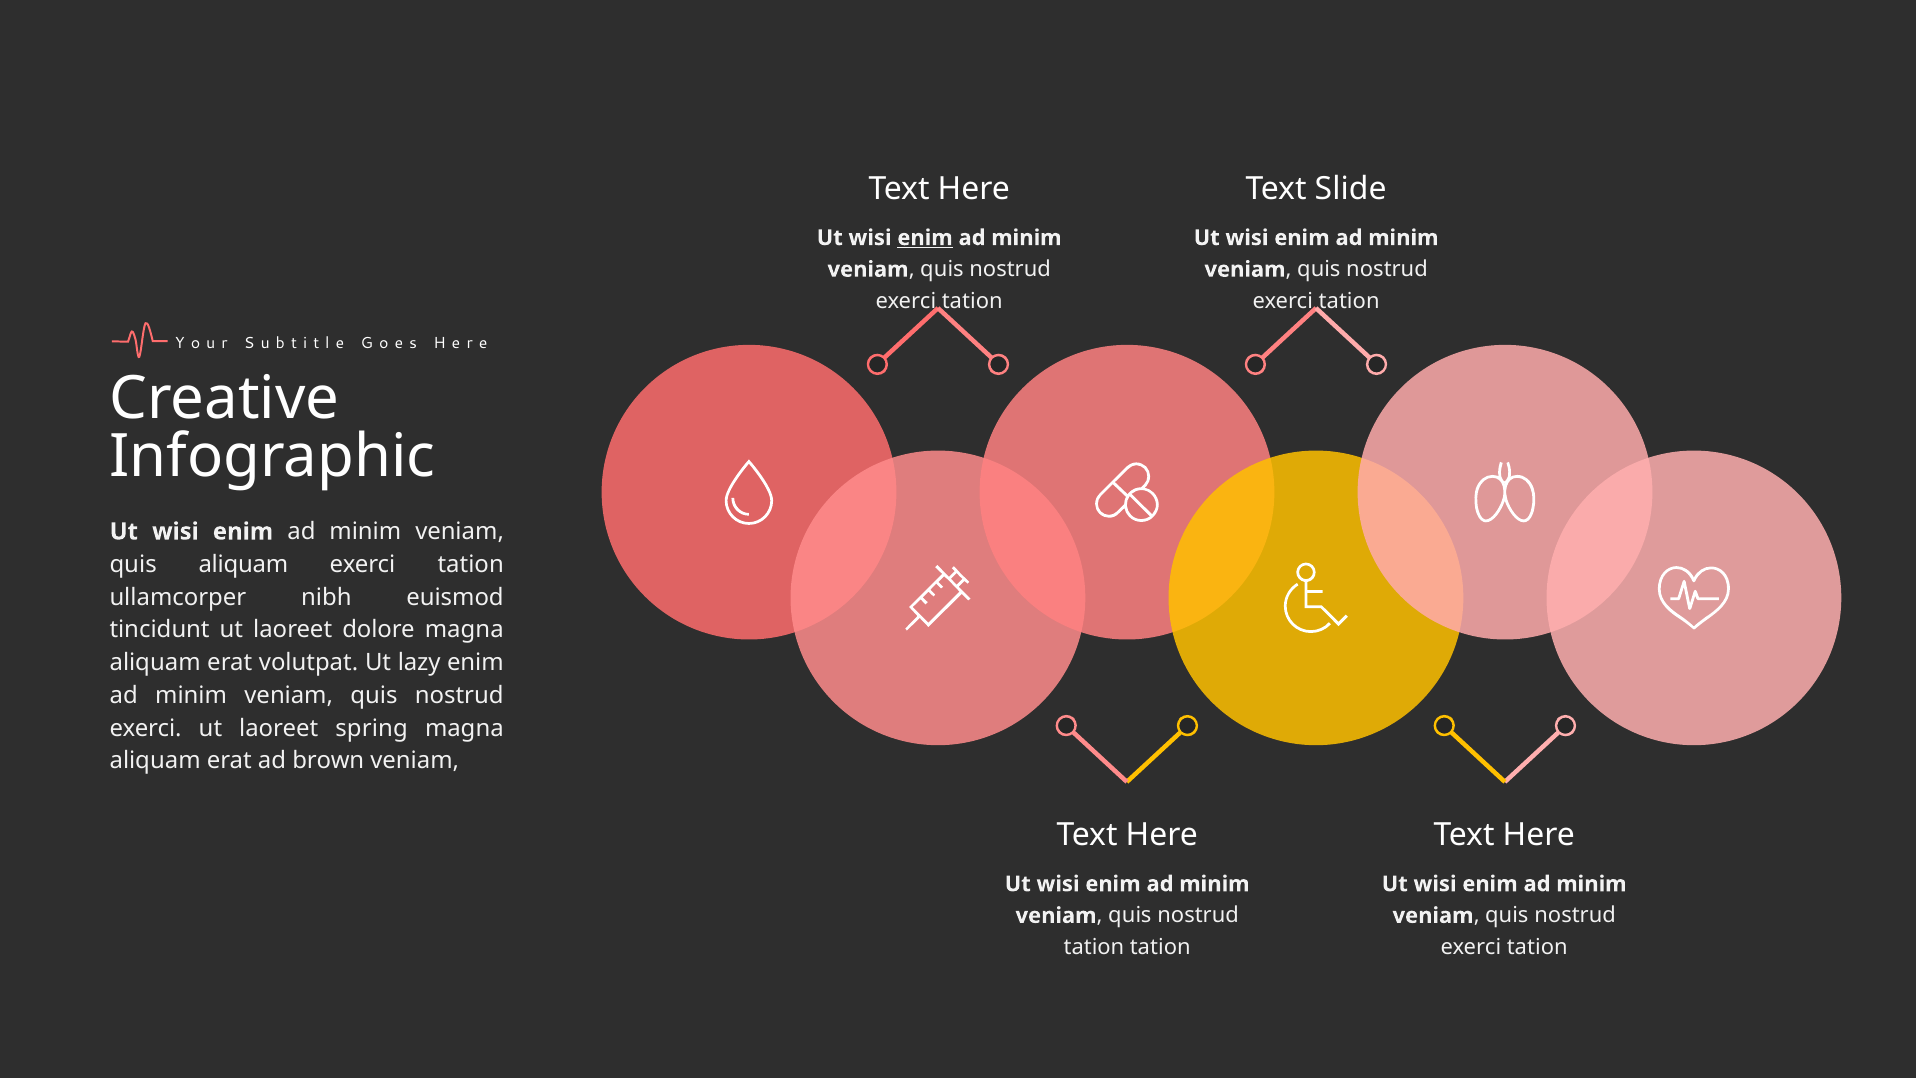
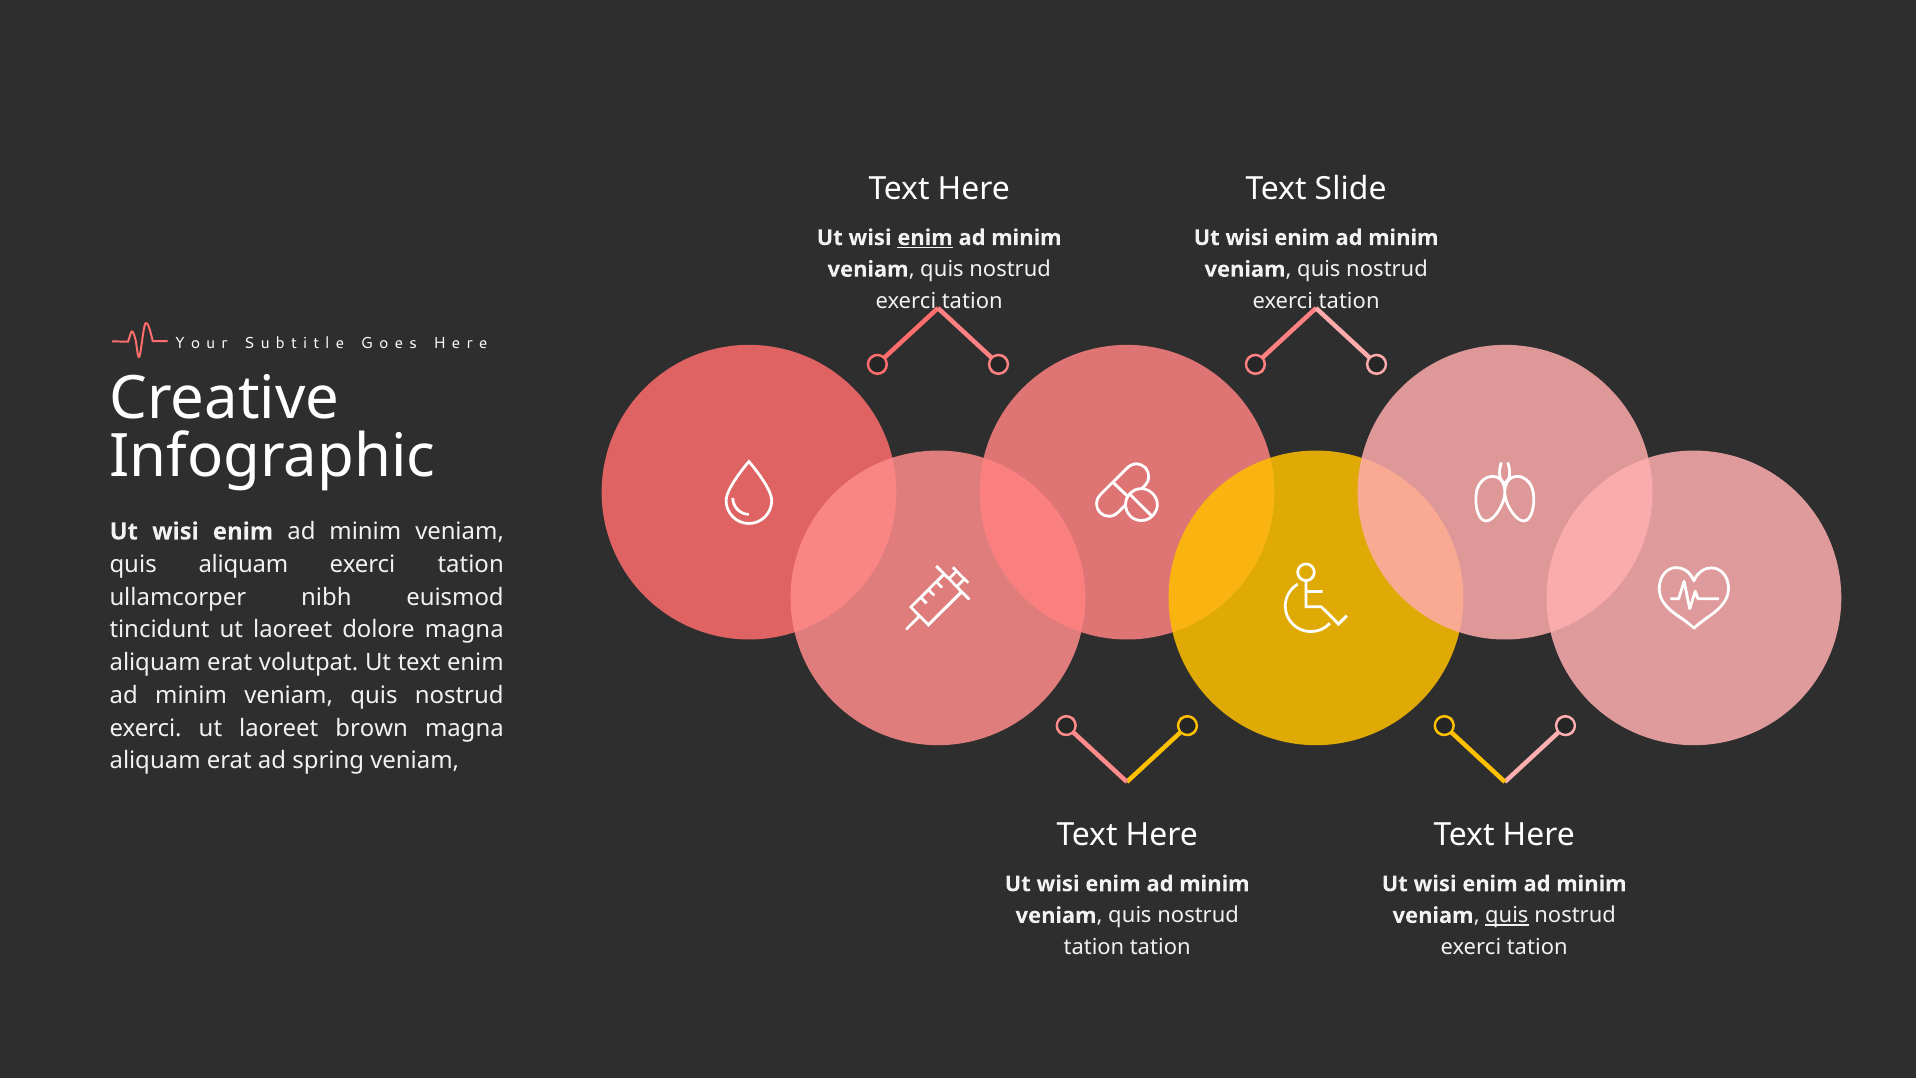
Ut lazy: lazy -> text (419, 663)
spring: spring -> brown (372, 728)
brown: brown -> spring (328, 761)
quis underline: none -> present (1507, 915)
